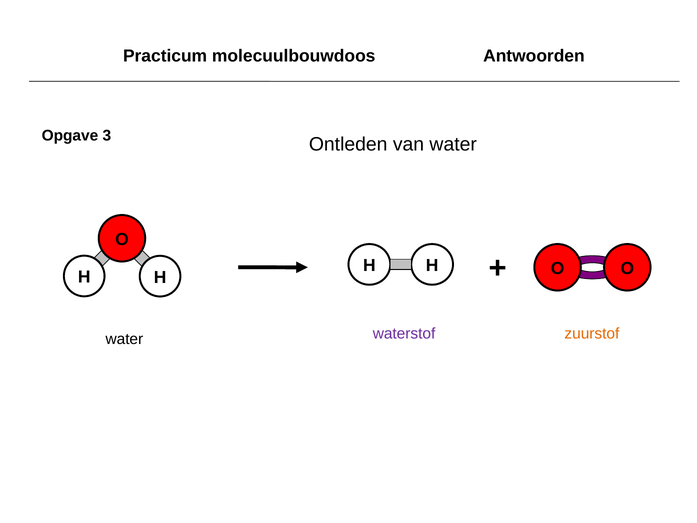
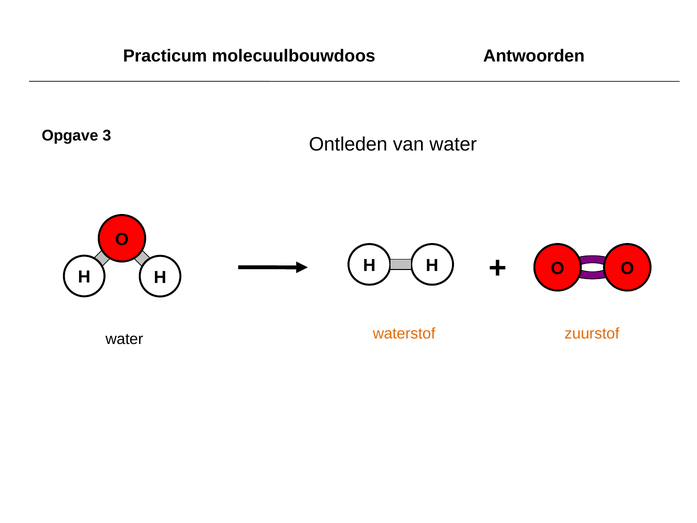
waterstof colour: purple -> orange (404, 333)
